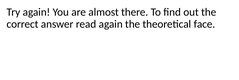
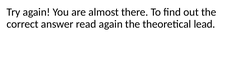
face: face -> lead (204, 24)
